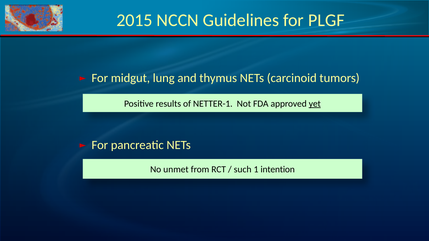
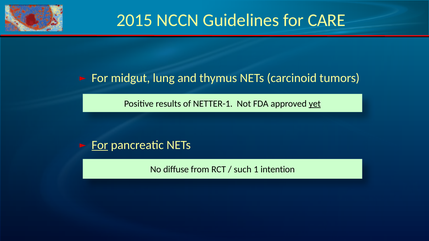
PLGF: PLGF -> CARE (327, 20)
For underline: none -> present (100, 145)
unmet: unmet -> diffuse (176, 170)
